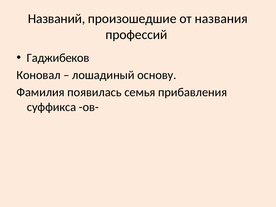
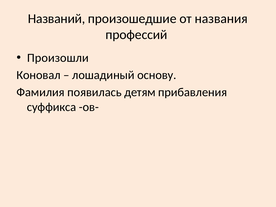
Гаджибеков: Гаджибеков -> Произошли (58, 58)
семья: семья -> детям (140, 92)
